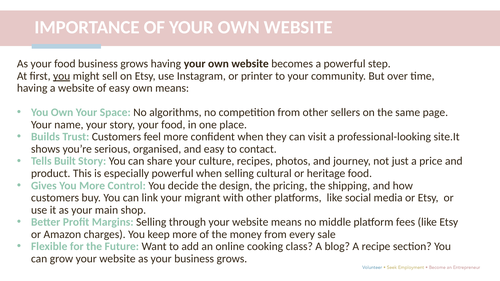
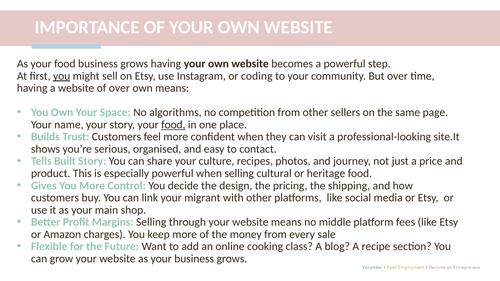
printer: printer -> coding (257, 76)
of easy: easy -> over (119, 88)
food underline: none -> present (173, 125)
